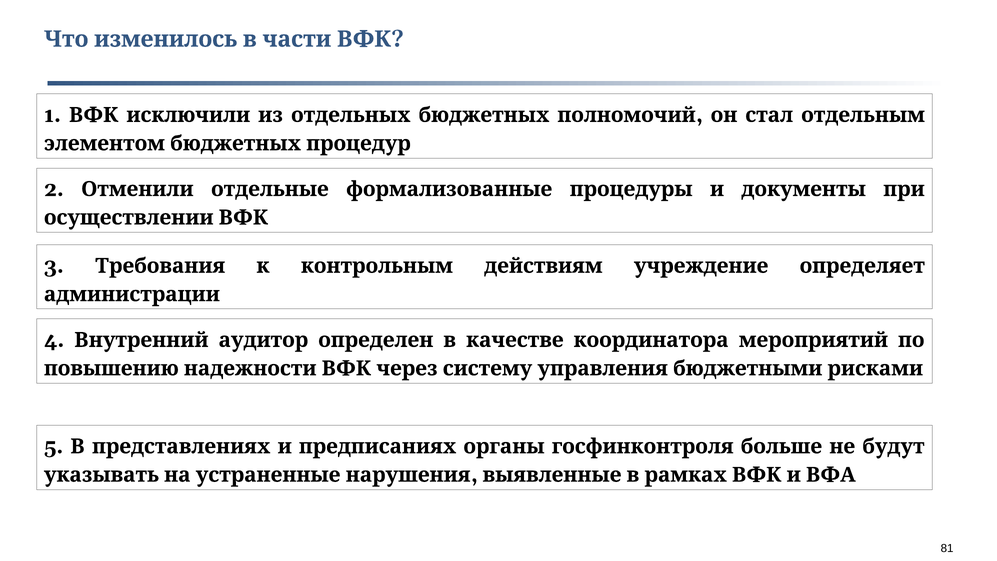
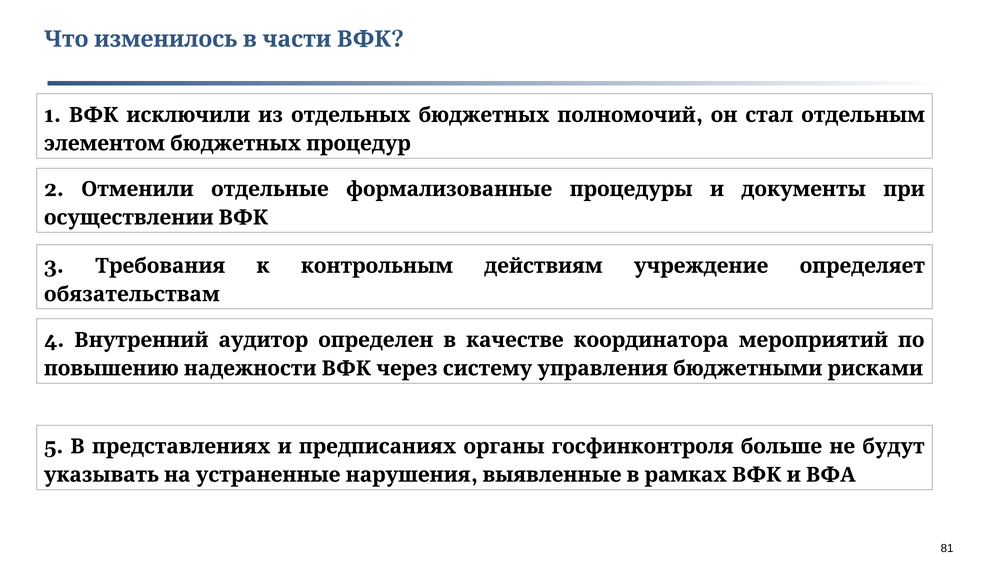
администрации: администрации -> обязательствам (132, 294)
